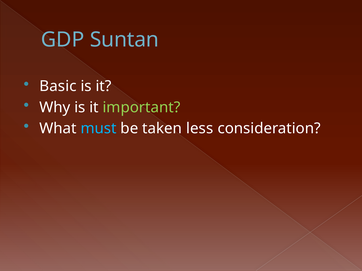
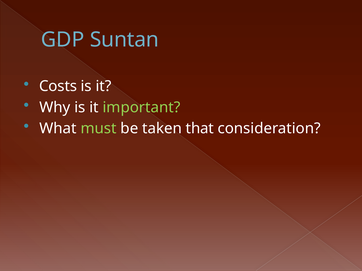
Basic: Basic -> Costs (58, 86)
must colour: light blue -> light green (99, 129)
less: less -> that (200, 129)
